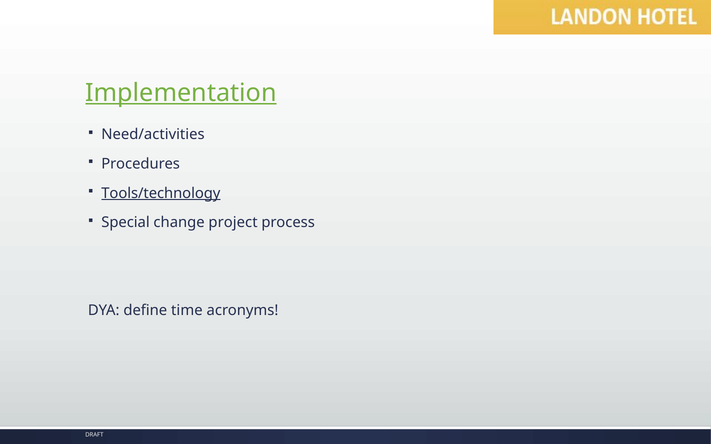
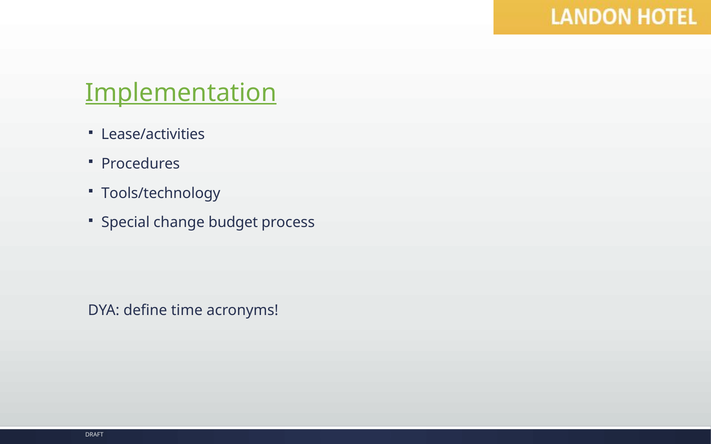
Need/activities: Need/activities -> Lease/activities (153, 135)
Tools/technology underline: present -> none (161, 193)
project: project -> budget (233, 223)
